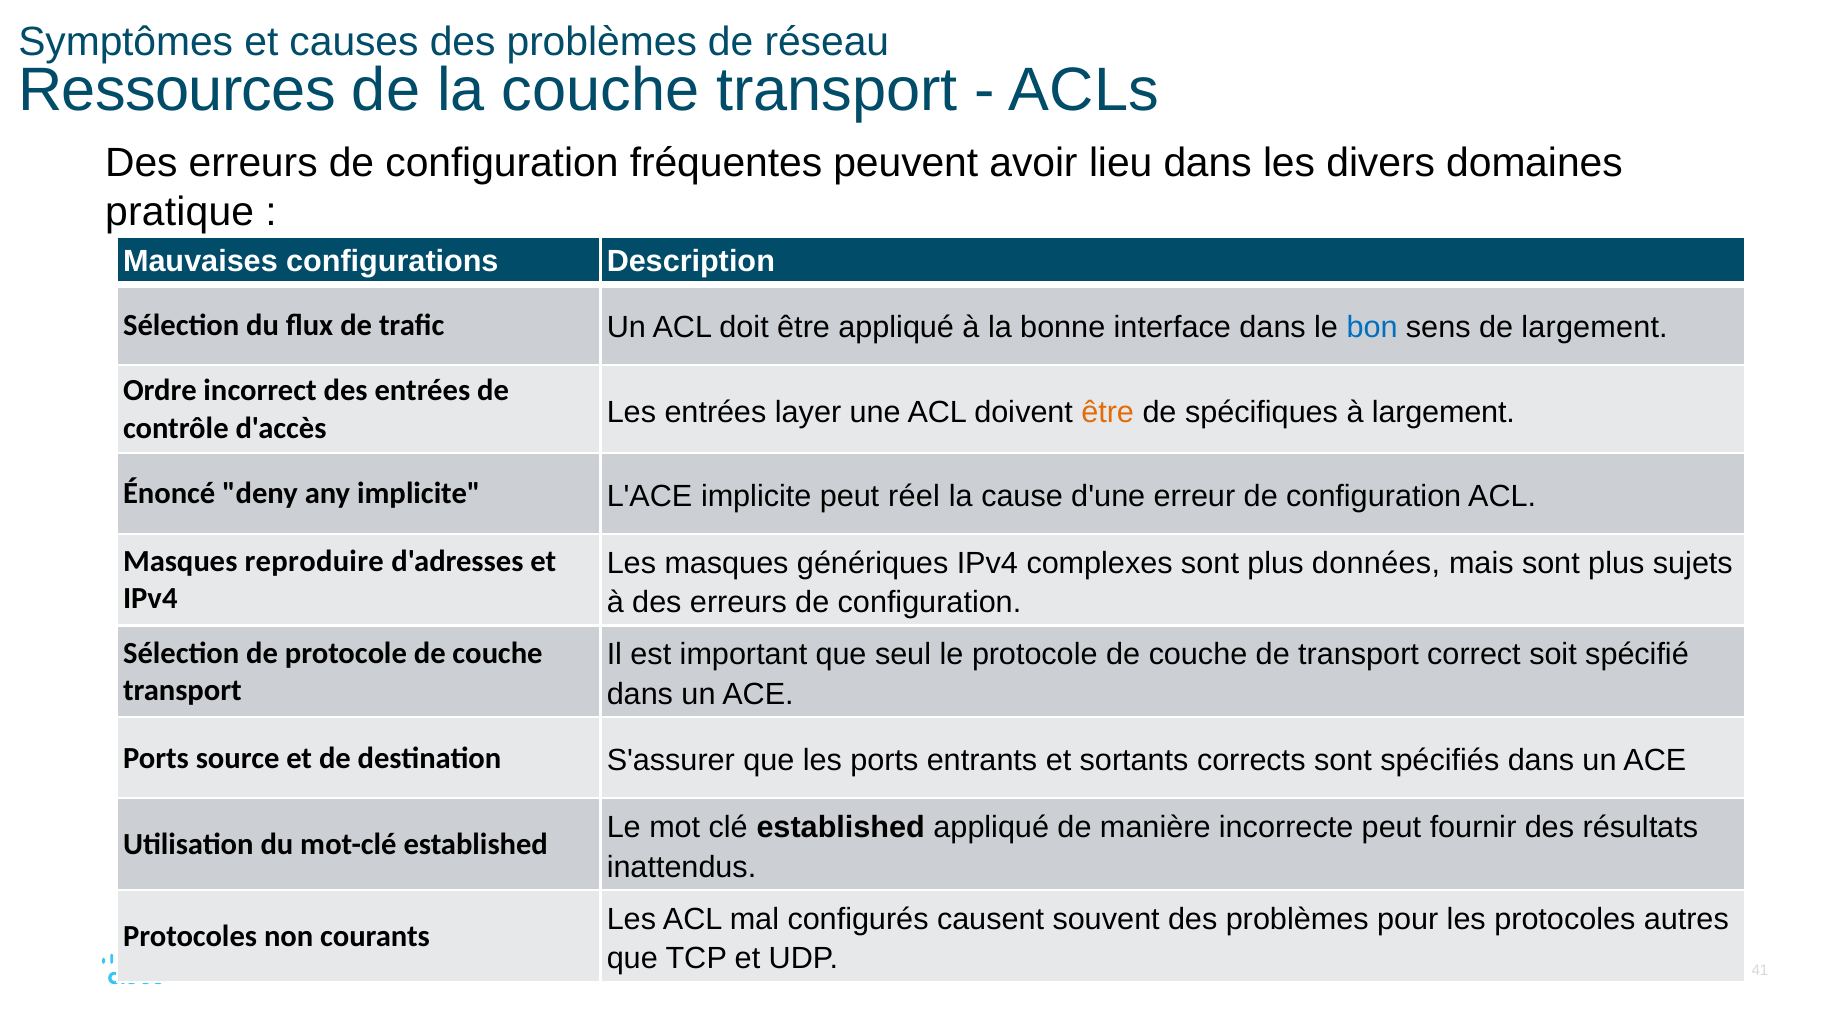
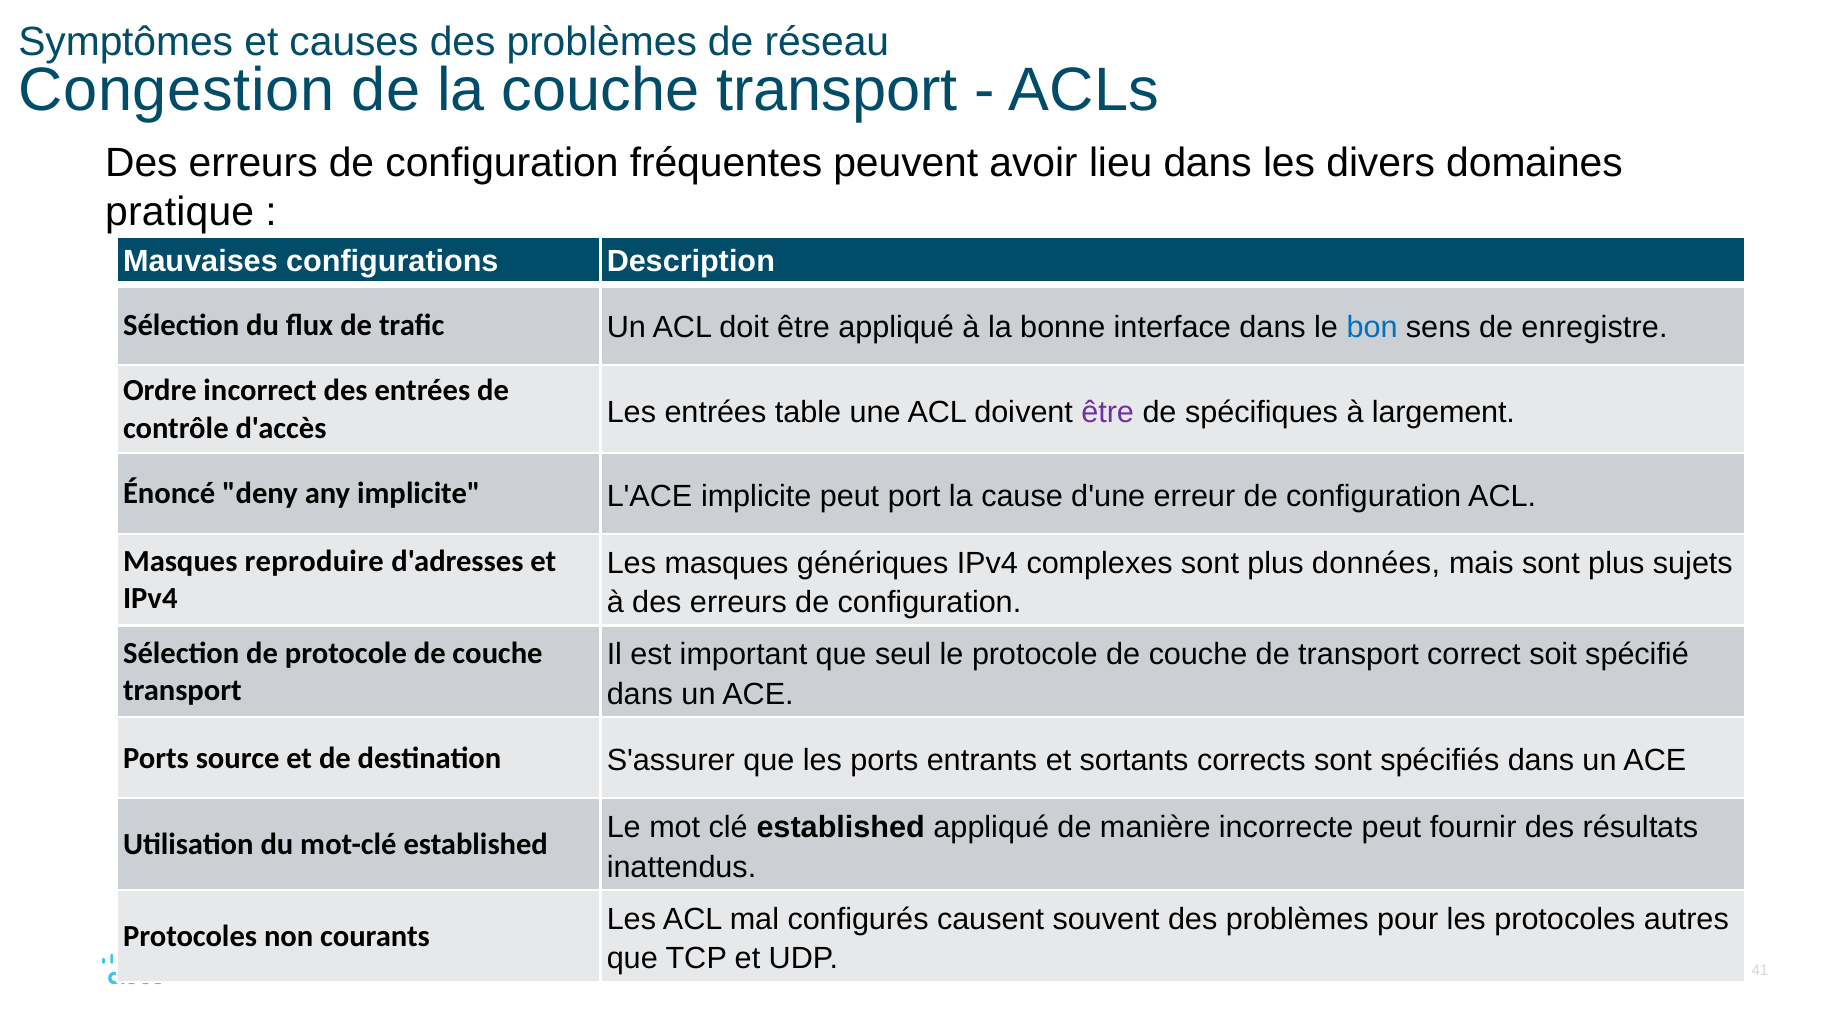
Ressources: Ressources -> Congestion (176, 90)
de largement: largement -> enregistre (1595, 328)
layer: layer -> table (808, 412)
être colour: orange -> purple (1108, 412)
réel: réel -> port (914, 496)
